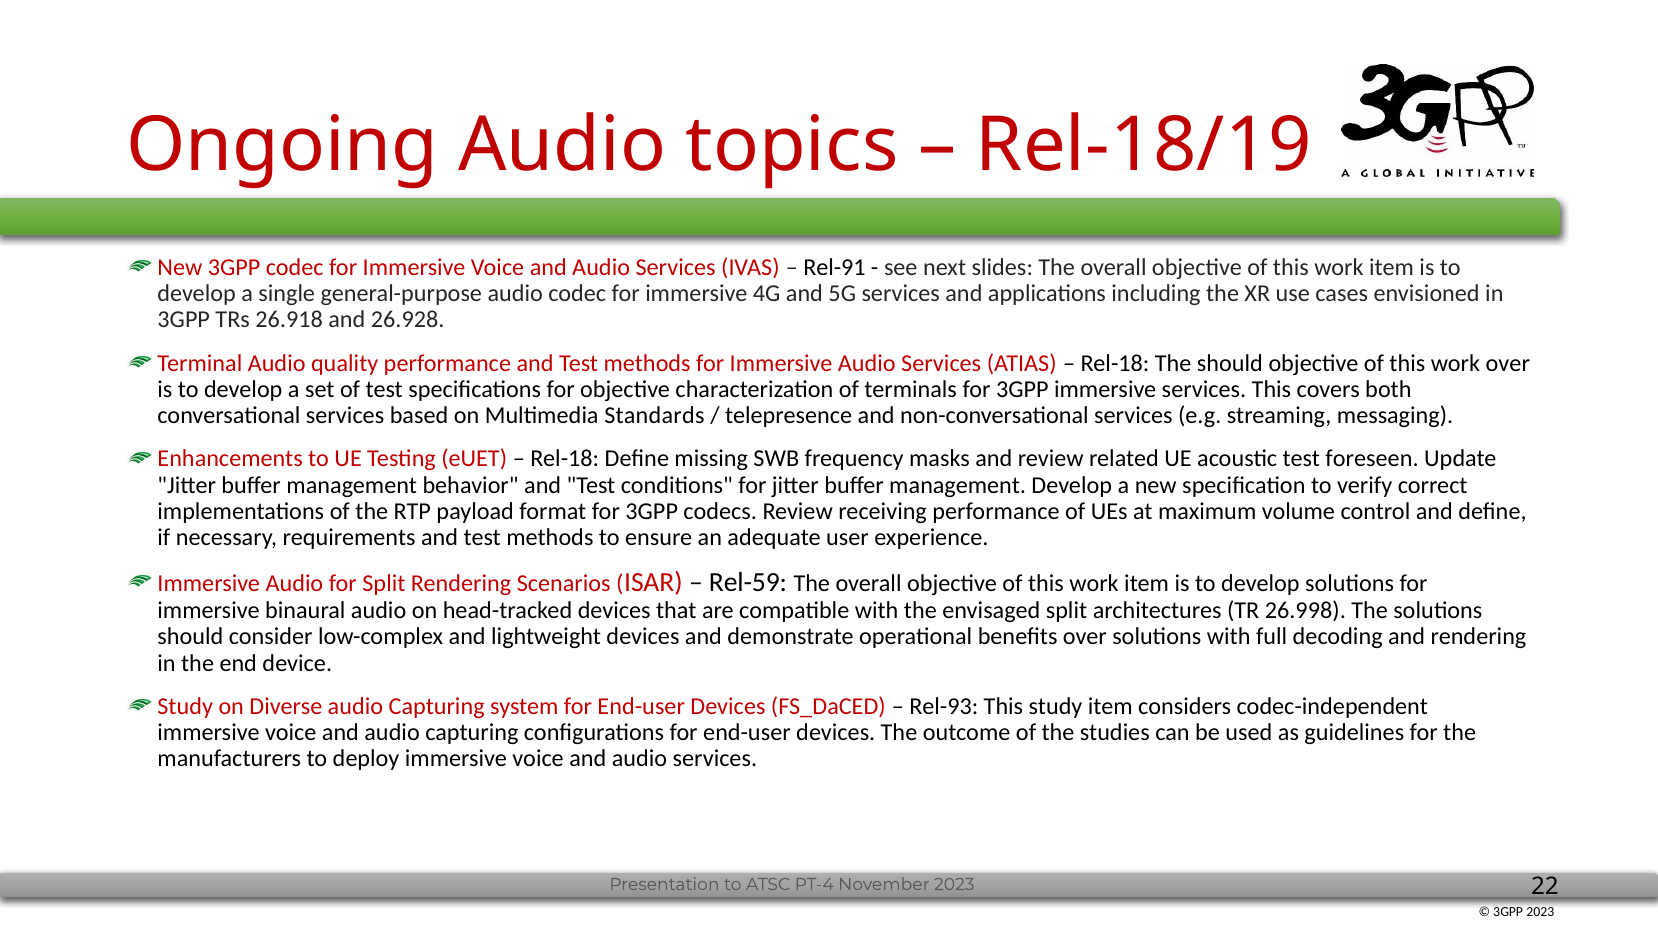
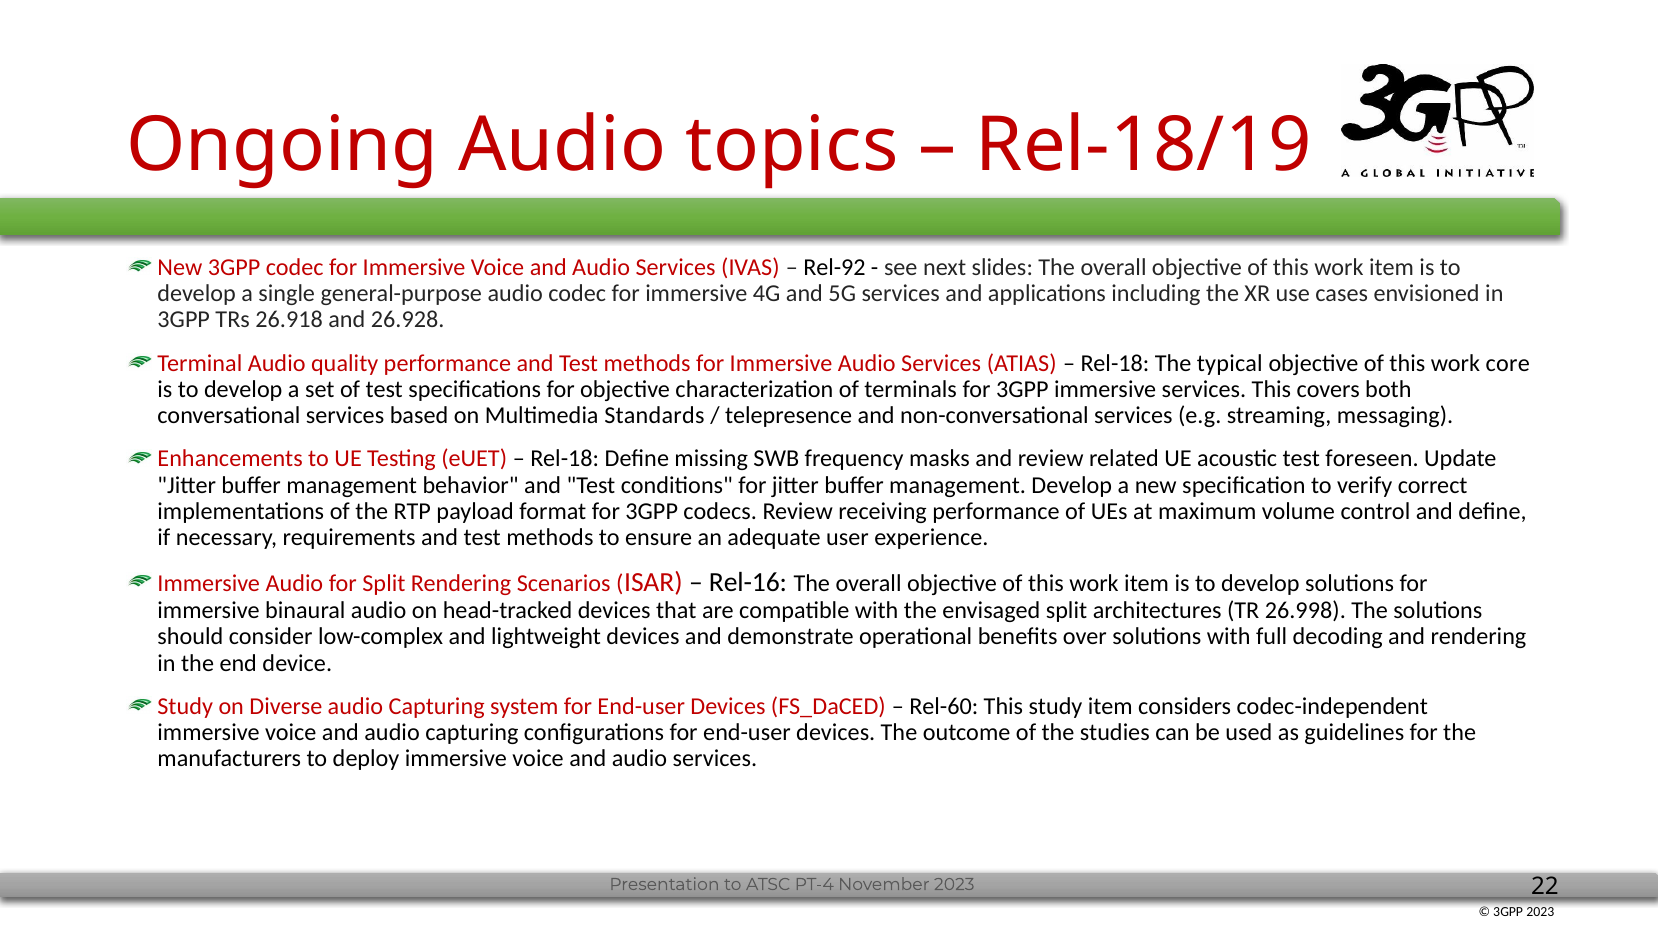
Rel-91: Rel-91 -> Rel-92 (834, 267)
The should: should -> typical (1230, 363)
work over: over -> core (1508, 363)
Rel-59: Rel-59 -> Rel-16 (748, 582)
Rel-93: Rel-93 -> Rel-60 (944, 706)
